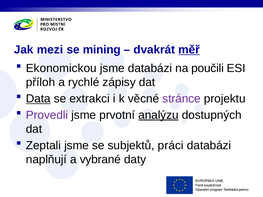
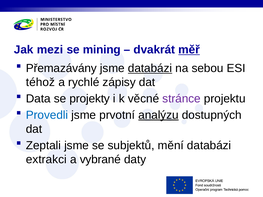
Ekonomickou: Ekonomickou -> Přemazávány (61, 68)
databázi underline: none -> present (150, 68)
poučili: poučili -> sebou (208, 68)
příloh: příloh -> téhož (40, 82)
Data underline: present -> none (38, 99)
extrakci: extrakci -> projekty (90, 99)
Provedli colour: purple -> blue (47, 115)
práci: práci -> mění (171, 146)
naplňují: naplňují -> extrakci (46, 160)
